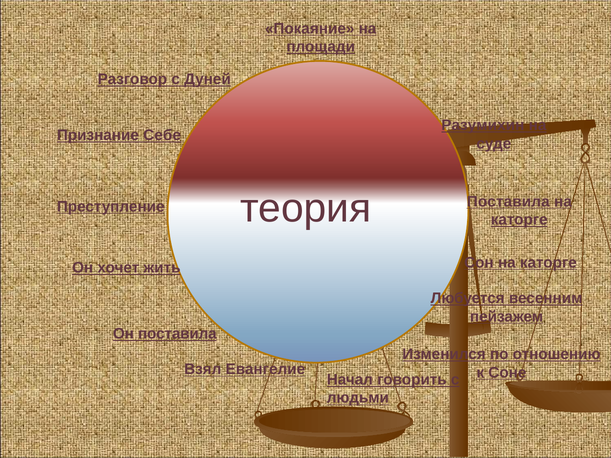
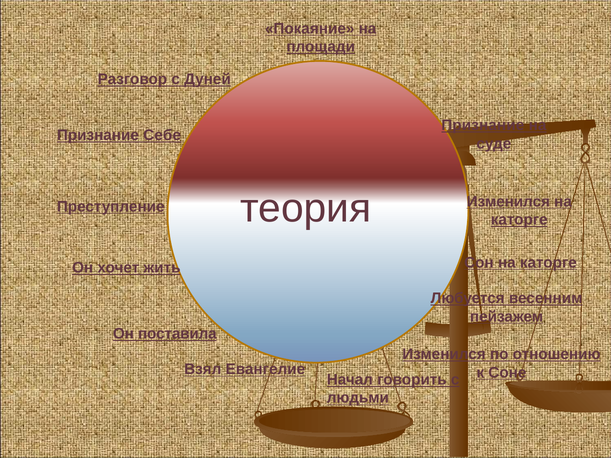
Разумихин: Разумихин -> Признание (483, 125)
Поставила: Поставила -> Изменился (508, 202)
